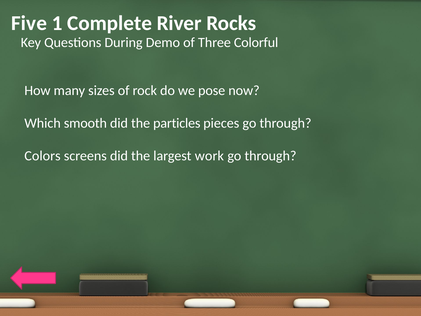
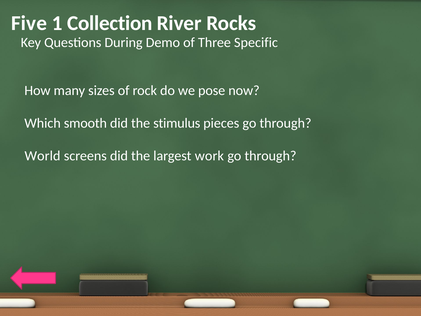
Complete: Complete -> Collection (110, 23)
Colorful: Colorful -> Specific (256, 42)
particles: particles -> stimulus (177, 123)
Colors: Colors -> World (42, 156)
